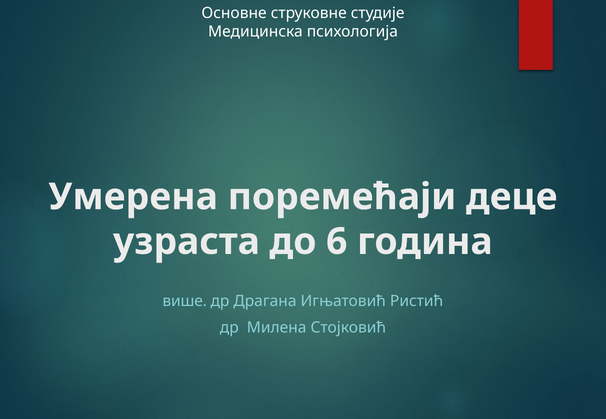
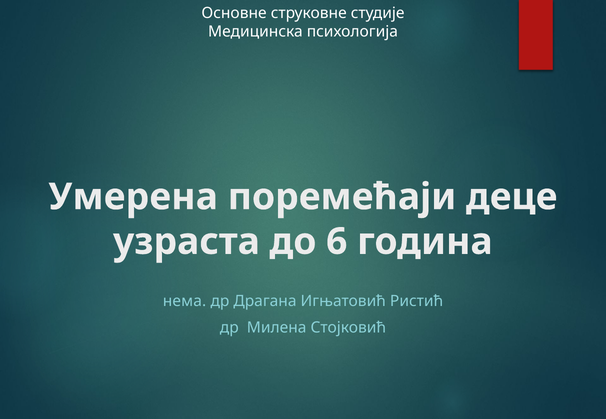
више: више -> нема (184, 302)
